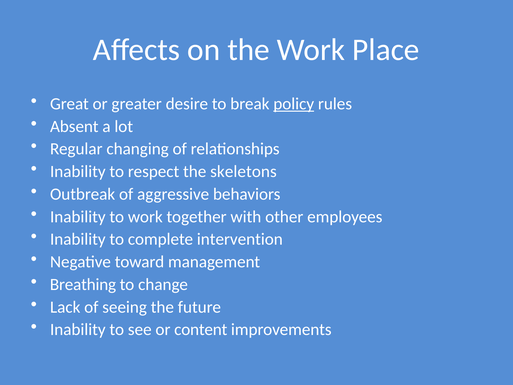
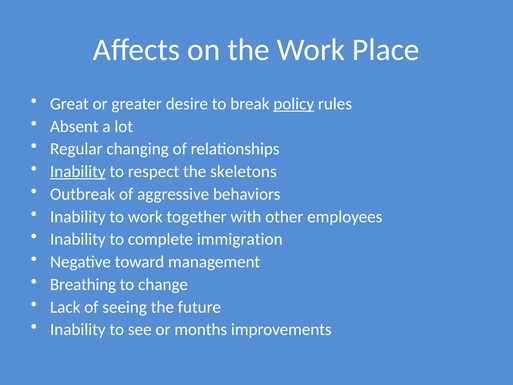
Inability underline: none -> present (78, 171)
intervention: intervention -> immigration (240, 239)
content: content -> months (201, 329)
